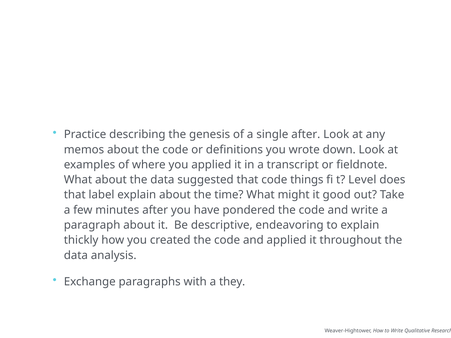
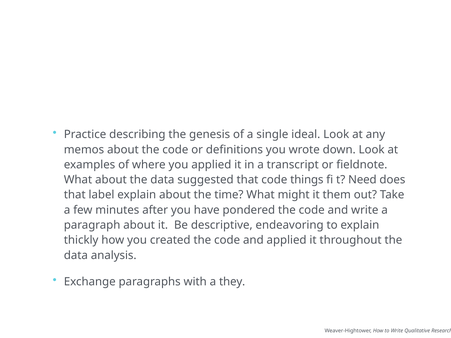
single after: after -> ideal (306, 135)
Level: Level -> Need (362, 180)
good: good -> them (337, 195)
